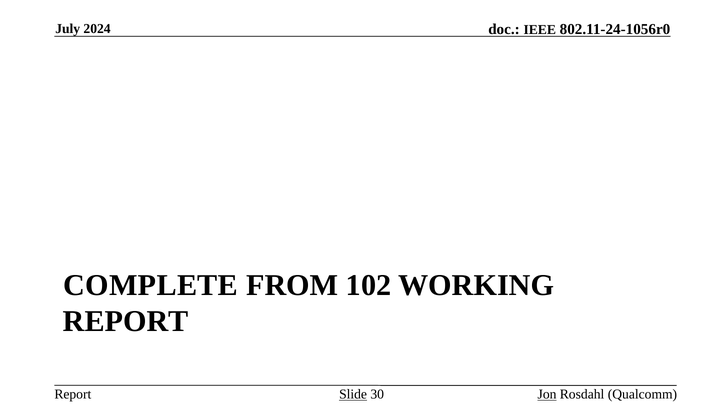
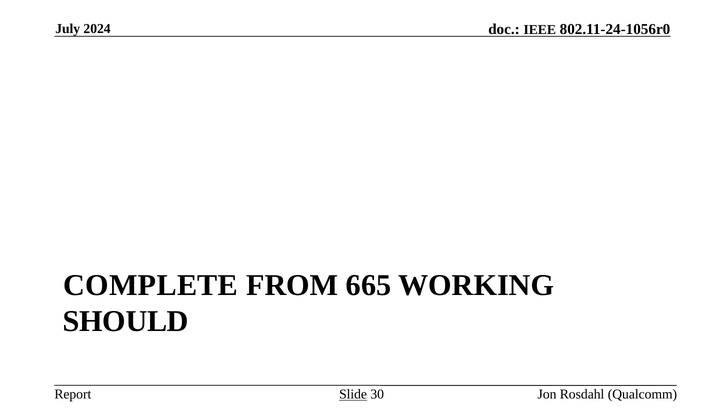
102: 102 -> 665 (369, 285)
REPORT: REPORT -> SHOULD (126, 321)
Jon underline: present -> none (547, 394)
